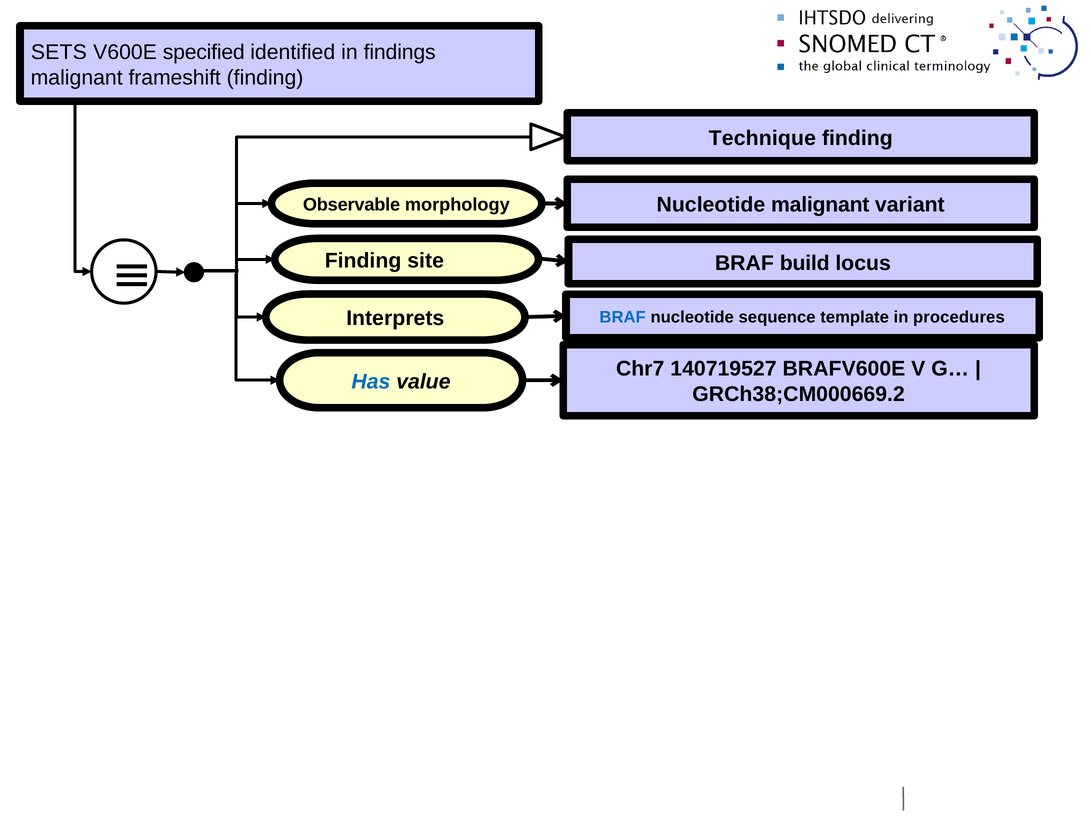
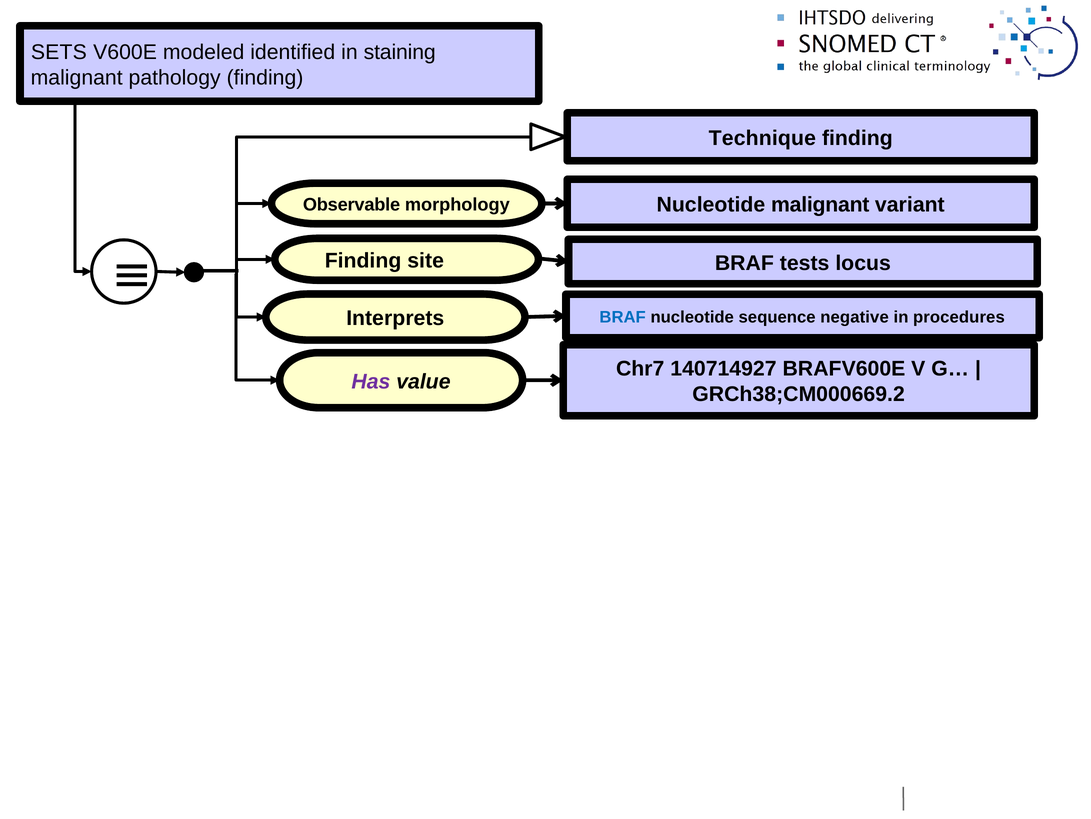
specified: specified -> modeled (204, 52)
findings: findings -> staining (400, 52)
frameshift: frameshift -> pathology (175, 78)
build: build -> tests (805, 263)
sequence template: template -> negative (855, 317)
140719527: 140719527 -> 140714927 (723, 369)
Has colour: blue -> purple (371, 381)
